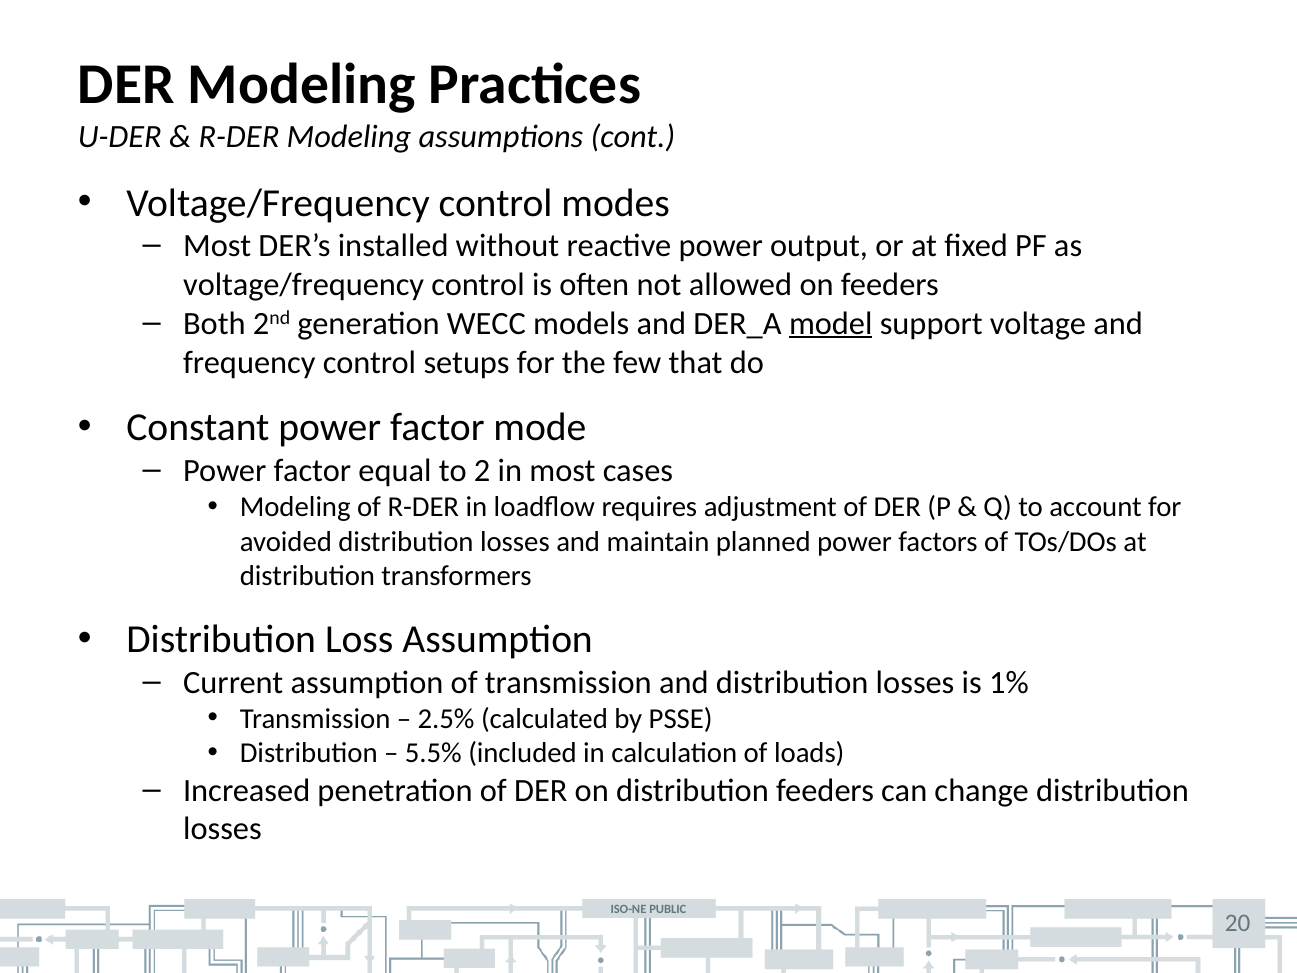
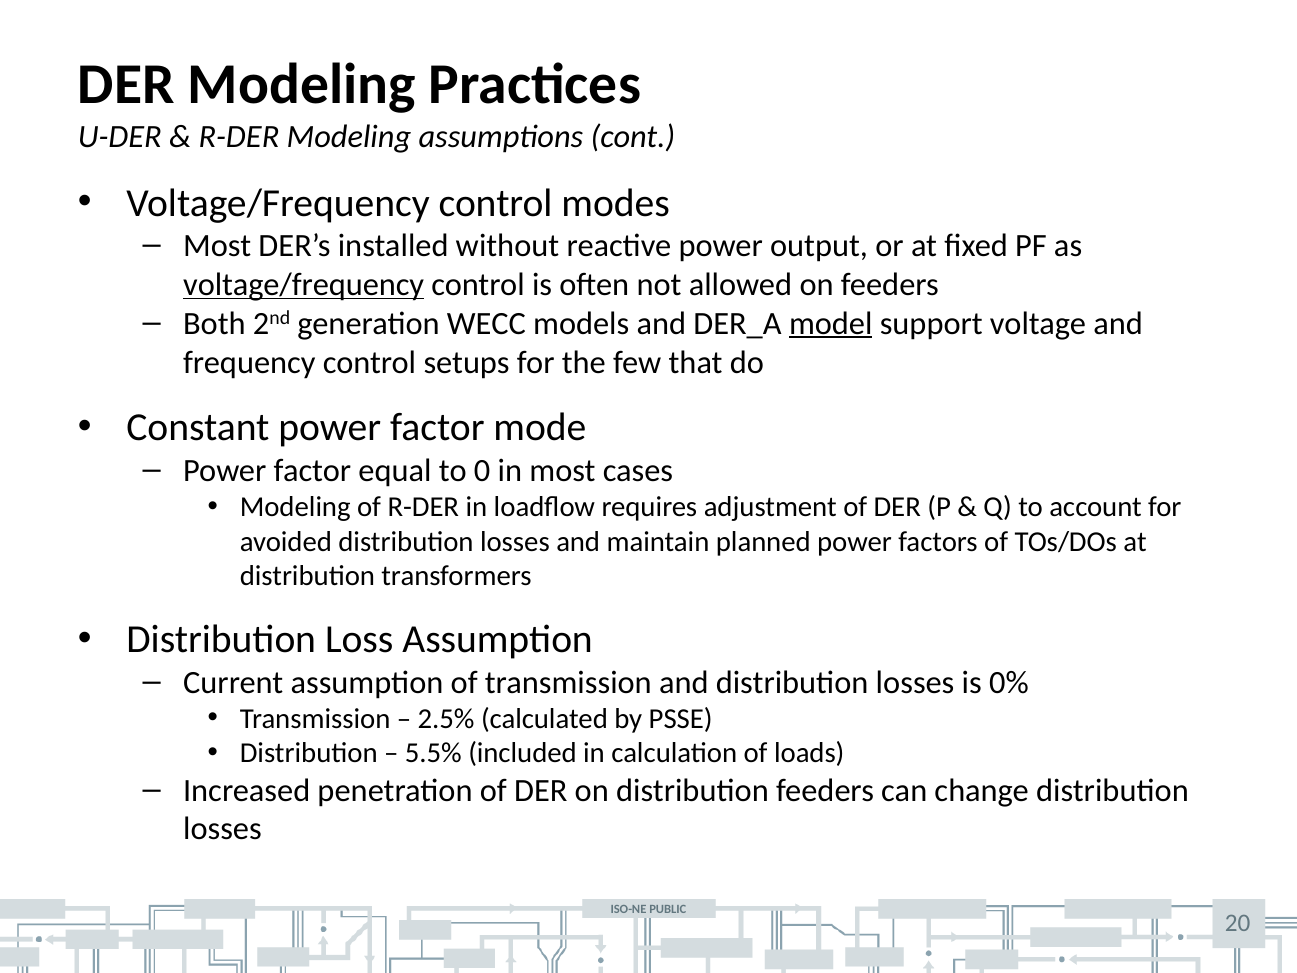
voltage/frequency underline: none -> present (304, 284)
2: 2 -> 0 (482, 470)
1%: 1% -> 0% (1009, 682)
